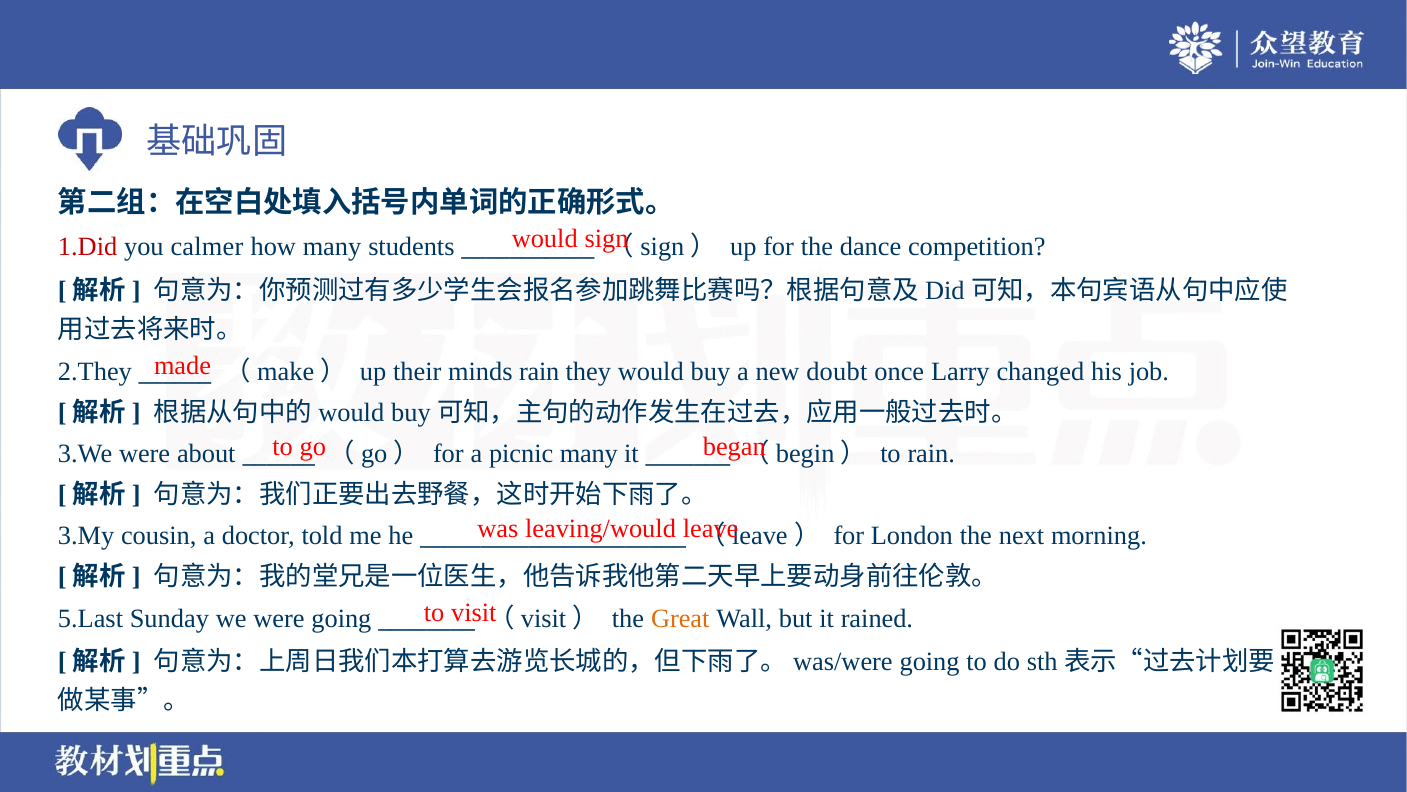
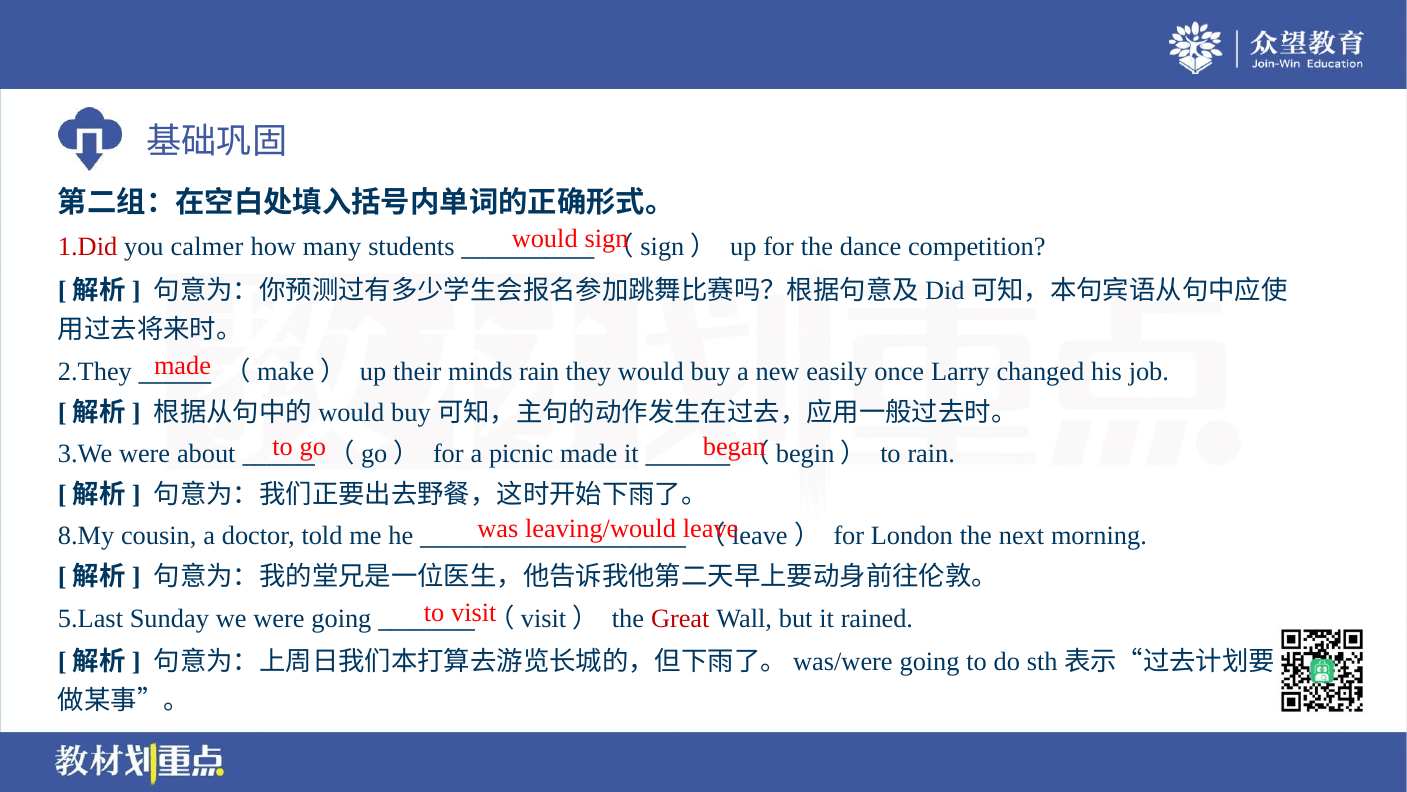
doubt: doubt -> easily (837, 371)
picnic many: many -> made (589, 454)
3.My: 3.My -> 8.My (86, 536)
Great colour: orange -> red (680, 618)
